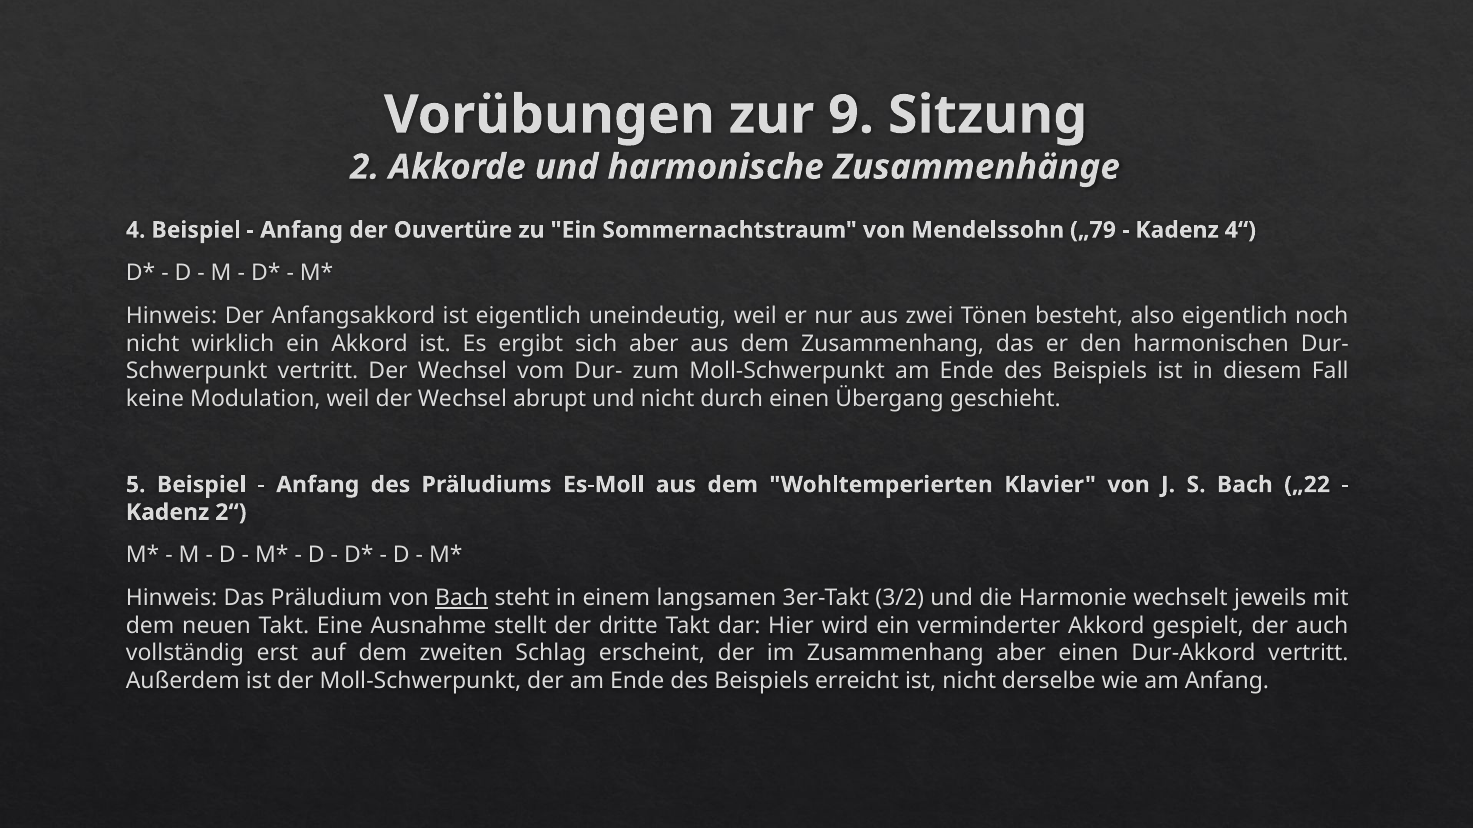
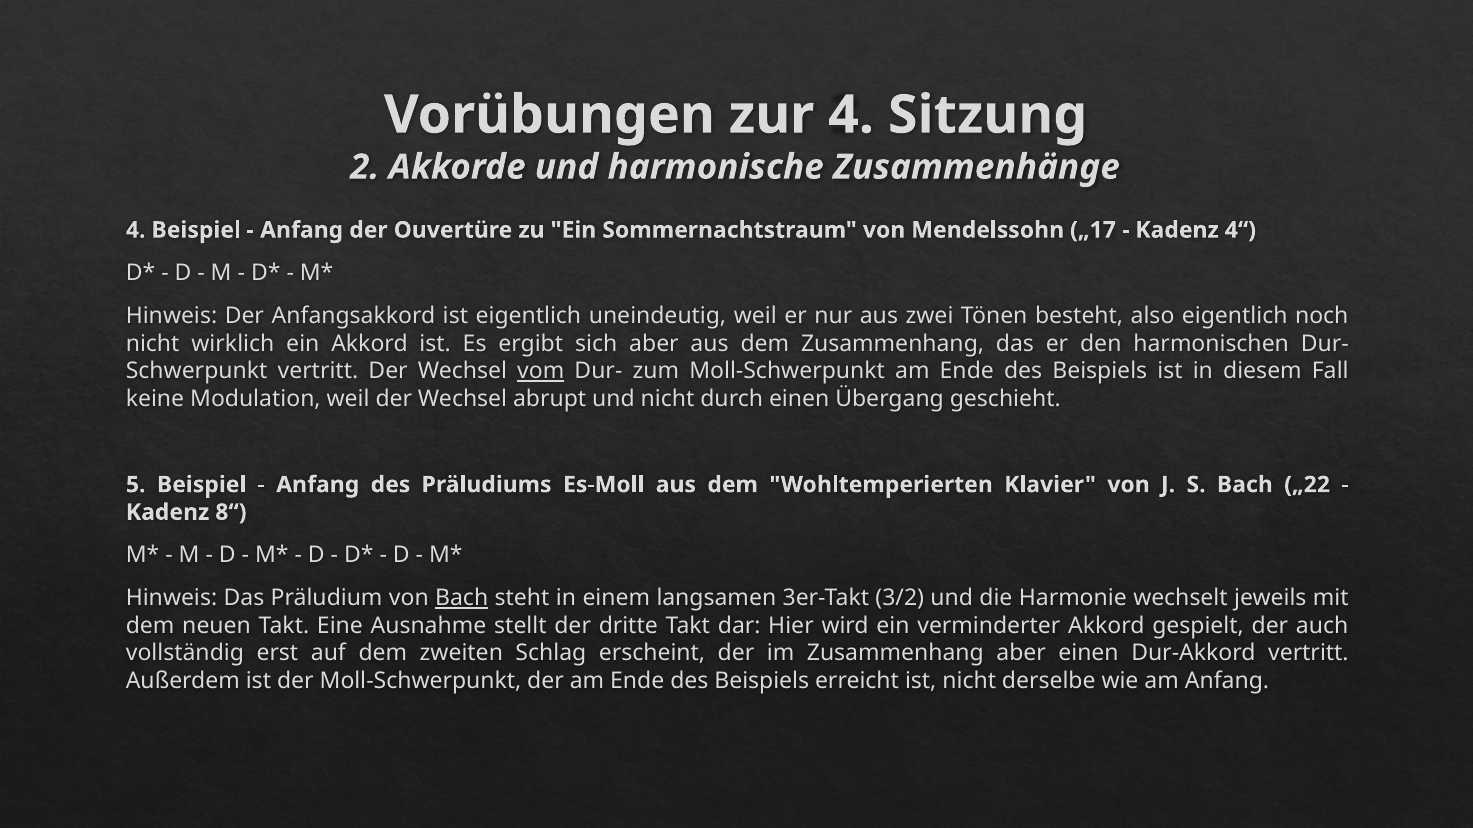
zur 9: 9 -> 4 (851, 115)
„79: „79 -> „17 (1093, 230)
vom underline: none -> present (541, 371)
2“: 2“ -> 8“ (231, 513)
